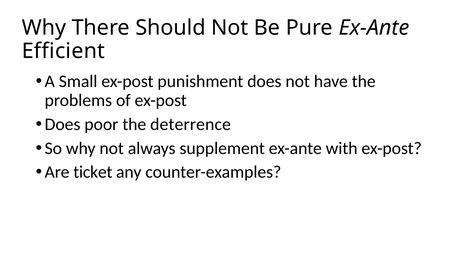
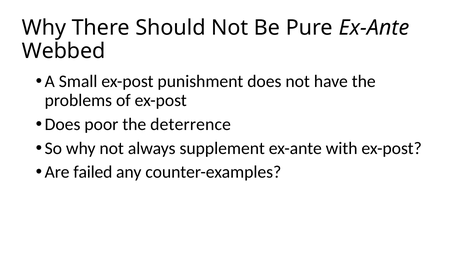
Efficient: Efficient -> Webbed (64, 51)
ticket: ticket -> failed (93, 172)
